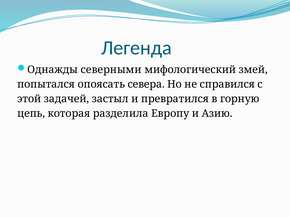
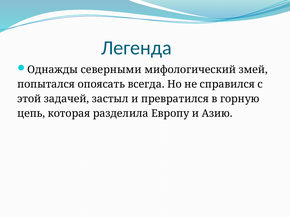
севера: севера -> всегда (146, 84)
